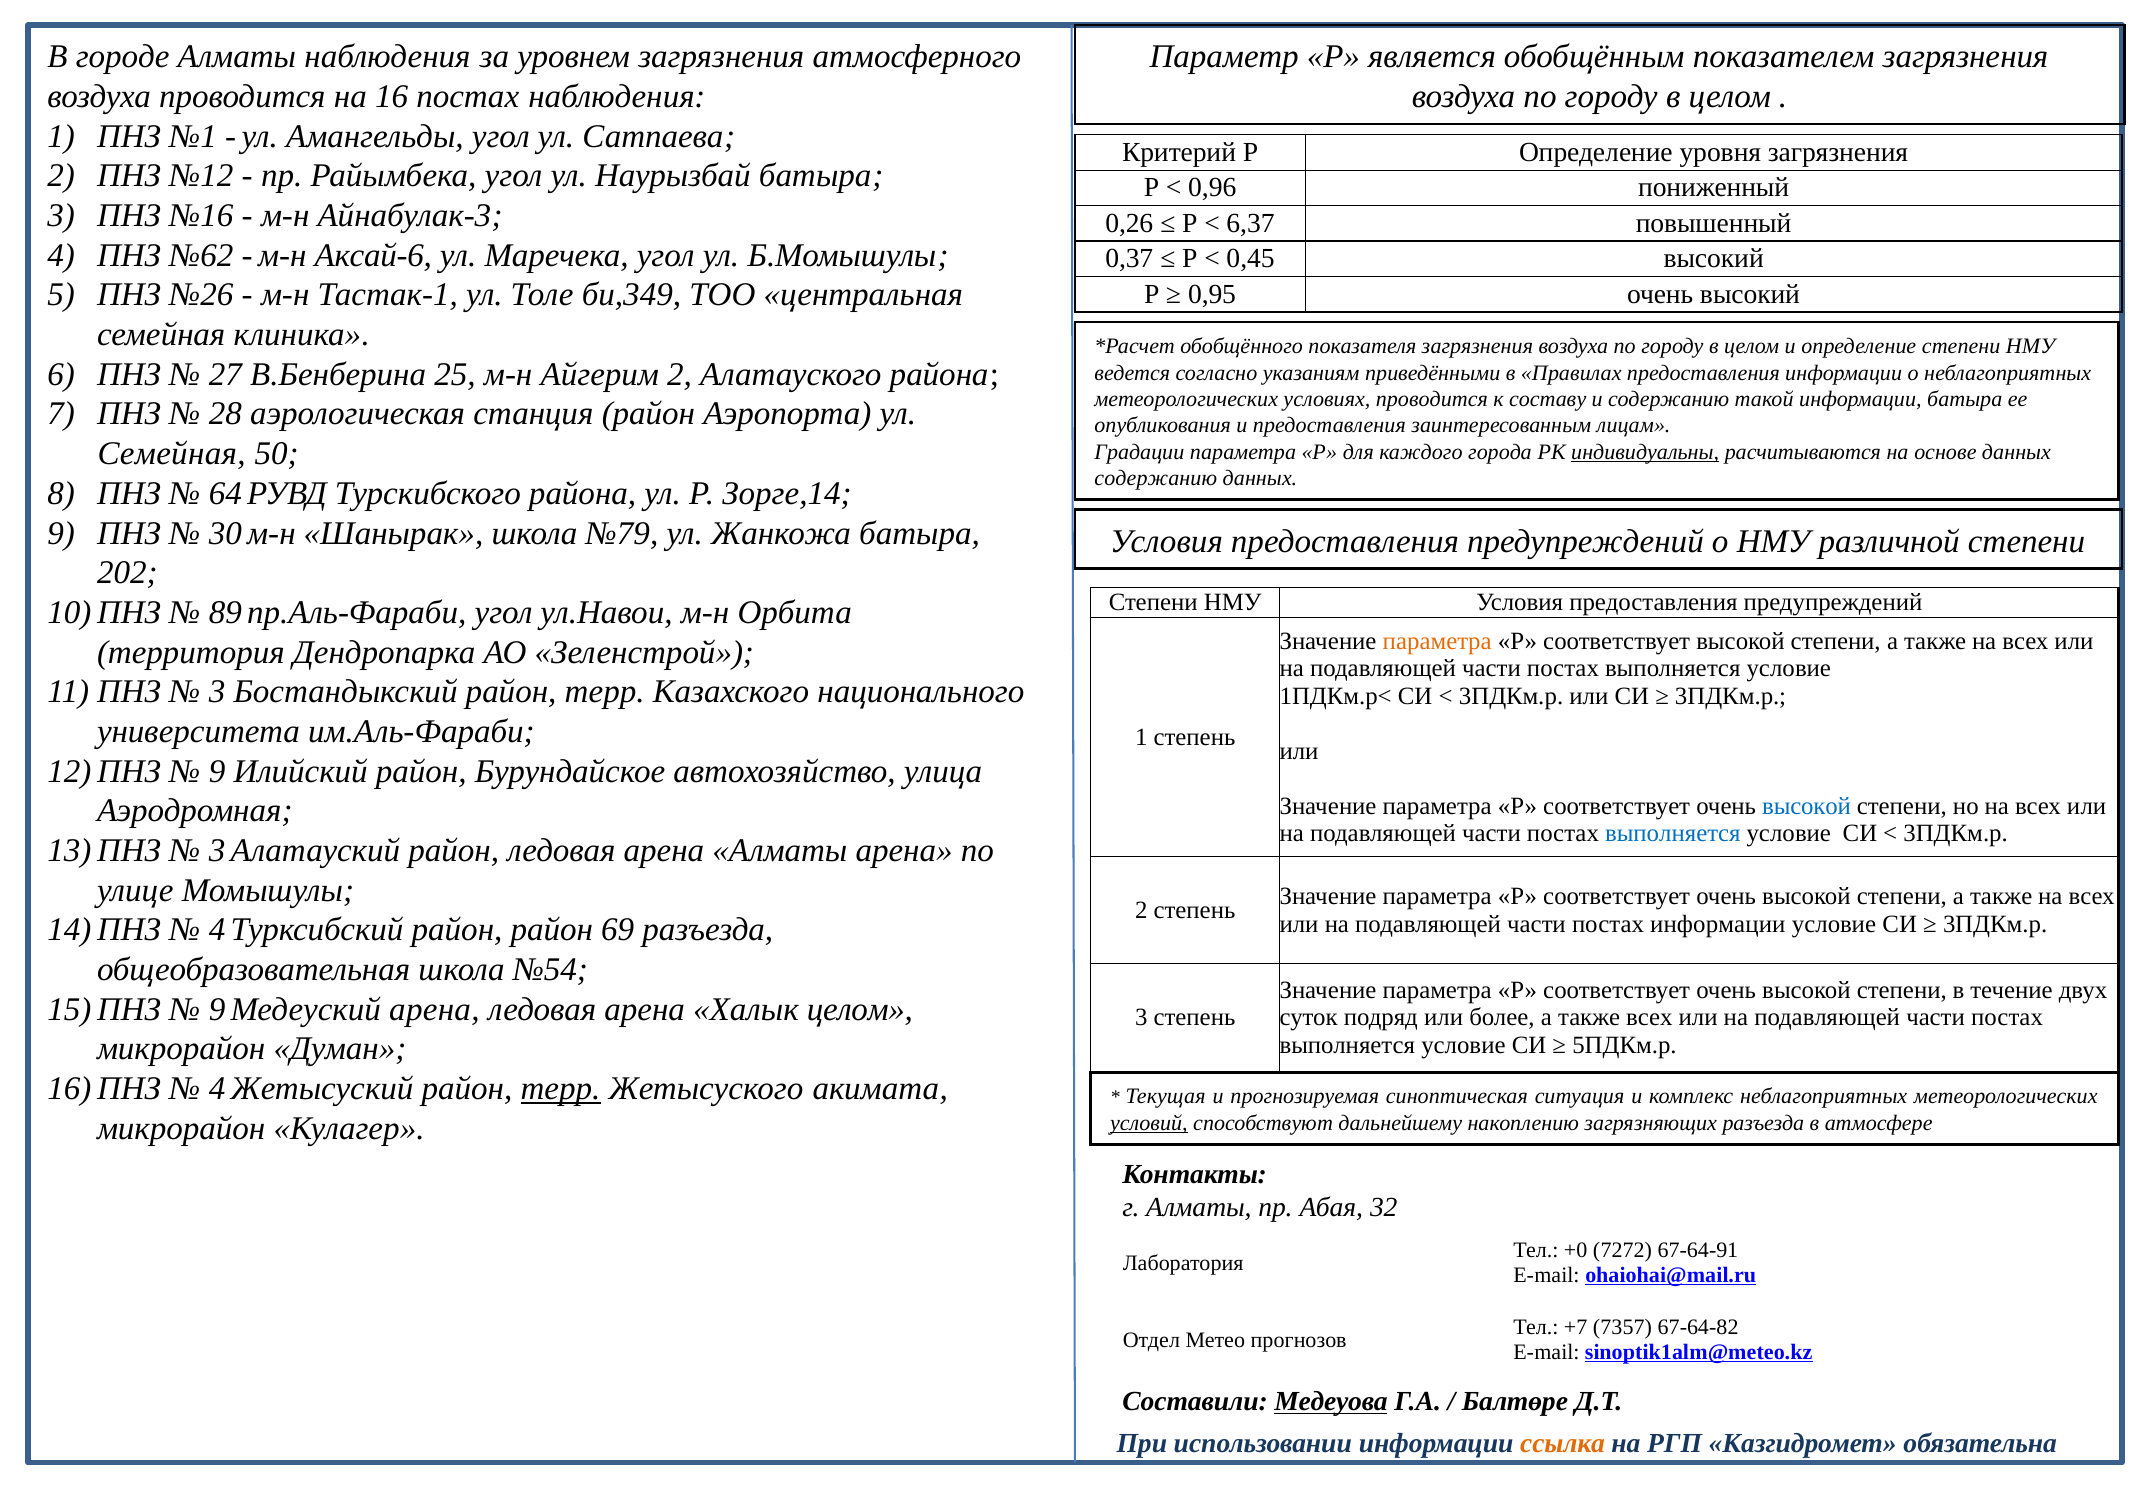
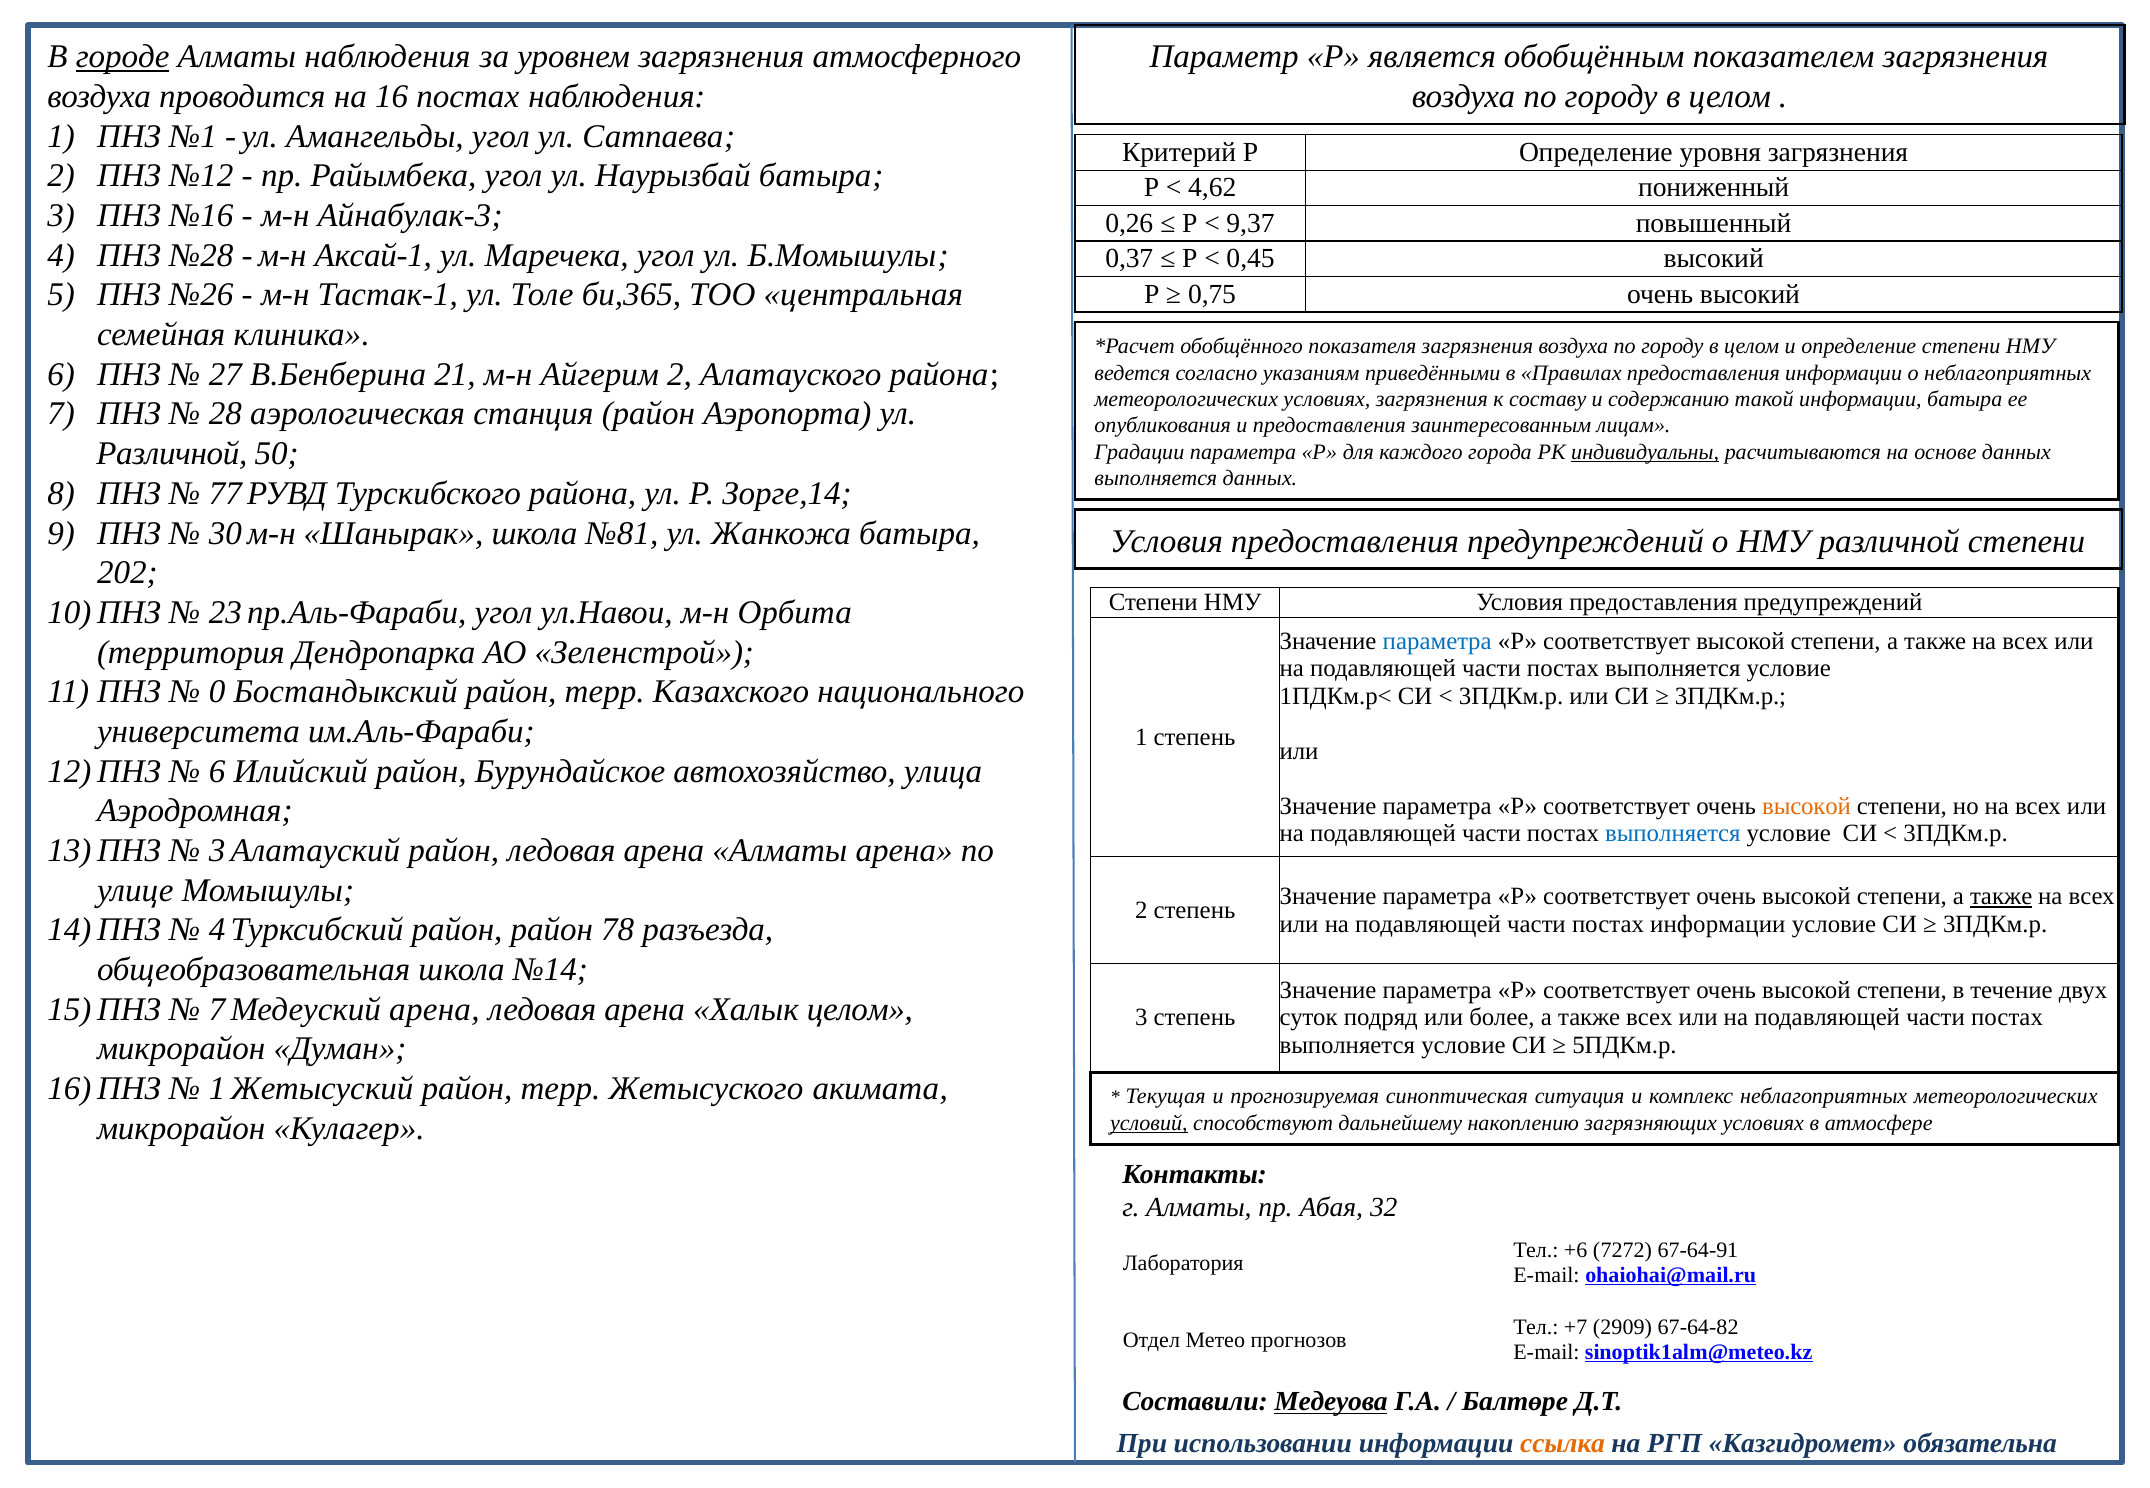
городе underline: none -> present (123, 57)
0,96: 0,96 -> 4,62 (1212, 188)
6,37: 6,37 -> 9,37 (1250, 223)
№62: №62 -> №28 (201, 255)
Аксай-6: Аксай-6 -> Аксай-1 (373, 255)
би,349: би,349 -> би,365 (631, 295)
0,95: 0,95 -> 0,75 (1212, 294)
25: 25 -> 21 (455, 375)
условиях проводится: проводится -> загрязнения (1432, 399)
Семейная: Семейная -> Различной (172, 454)
содержанию: содержанию -> выполняется (1156, 479)
64: 64 -> 77 (225, 494)
№79: №79 -> №81 (622, 533)
89: 89 -> 23 (225, 613)
параметра colour: orange -> blue (1437, 641)
3: 3 -> 0 (217, 692)
9: 9 -> 6 (217, 771)
высокой colour: blue -> orange (1807, 806)
также underline: none -> present (2001, 897)
69: 69 -> 78 (618, 930)
№54: №54 -> №14 (550, 970)
9: 9 -> 7 (217, 1010)
4: 4 -> 1 (217, 1089)
терр underline: present -> none (561, 1089)
загрязняющих разъезда: разъезда -> условиях (1763, 1123)
+0: +0 -> +6 (1576, 1251)
7357: 7357 -> 2909 (1623, 1328)
